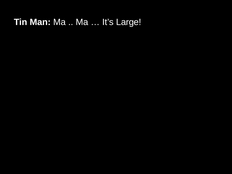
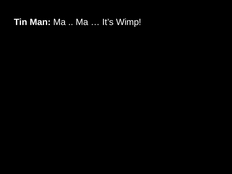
Large: Large -> Wimp (129, 22)
